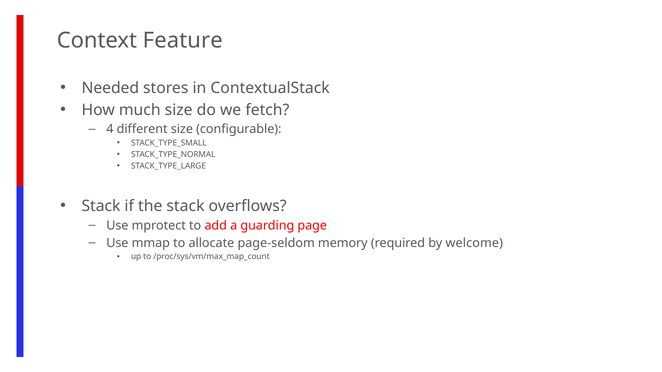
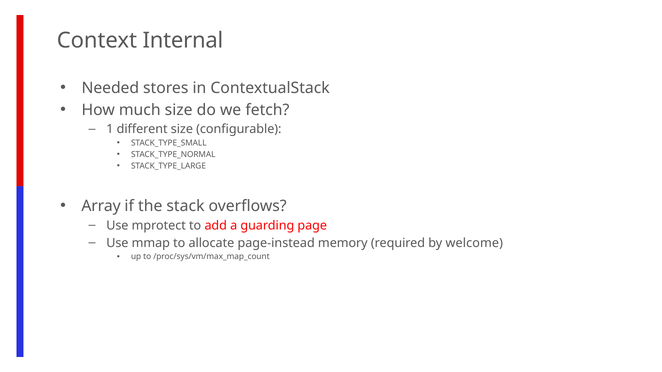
Feature: Feature -> Internal (183, 40)
4: 4 -> 1 (110, 129)
Stack: Stack -> Array (101, 206)
page-seldom: page-seldom -> page-instead (276, 243)
